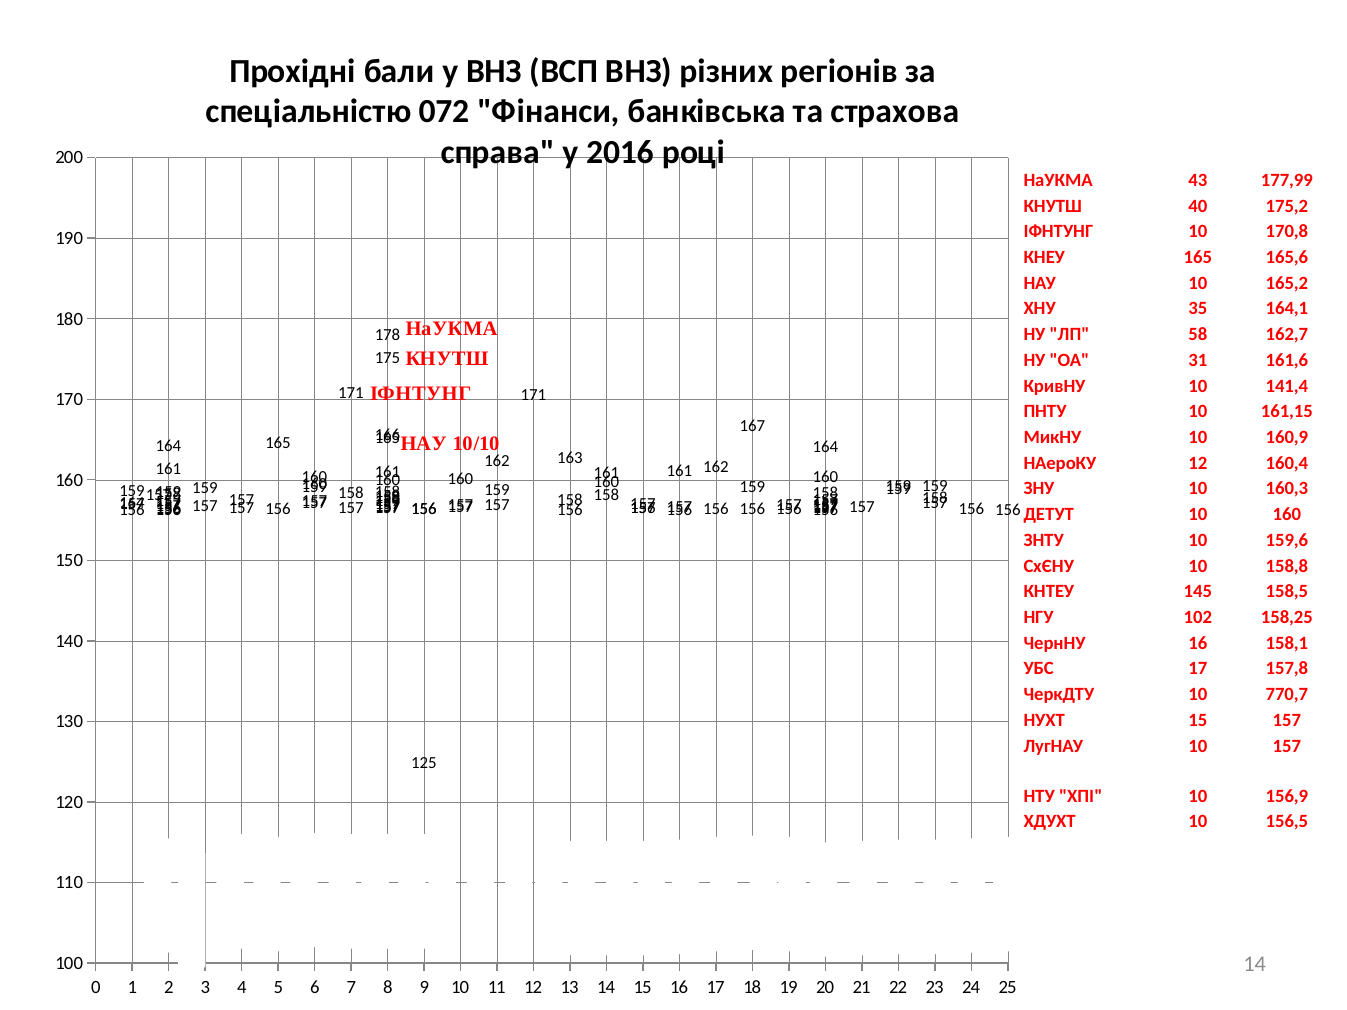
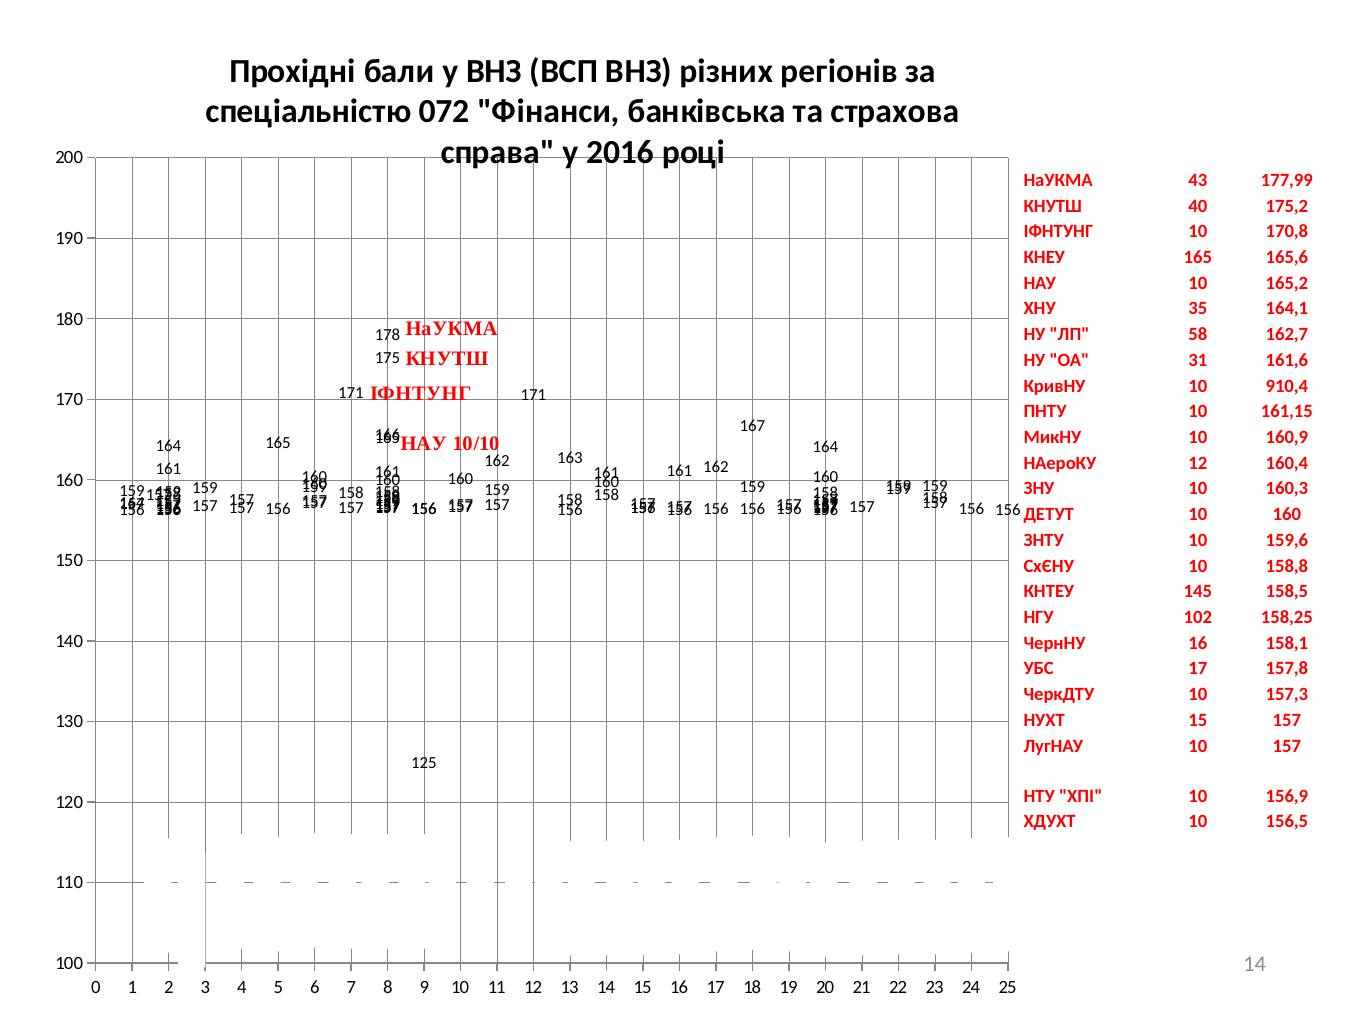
141,4: 141,4 -> 910,4 (1287, 386)
770,7: 770,7 -> 157,3 (1287, 695)
